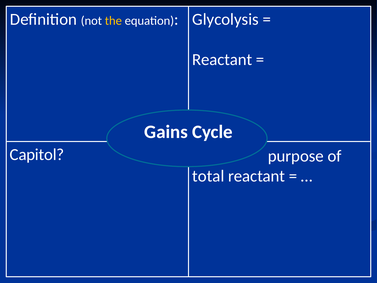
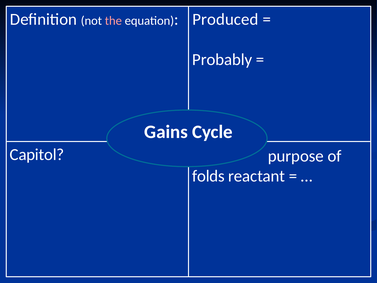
the colour: yellow -> pink (113, 21)
Glycolysis: Glycolysis -> Produced (225, 19)
Reactant: Reactant -> Probably (222, 60)
total: total -> folds (208, 176)
